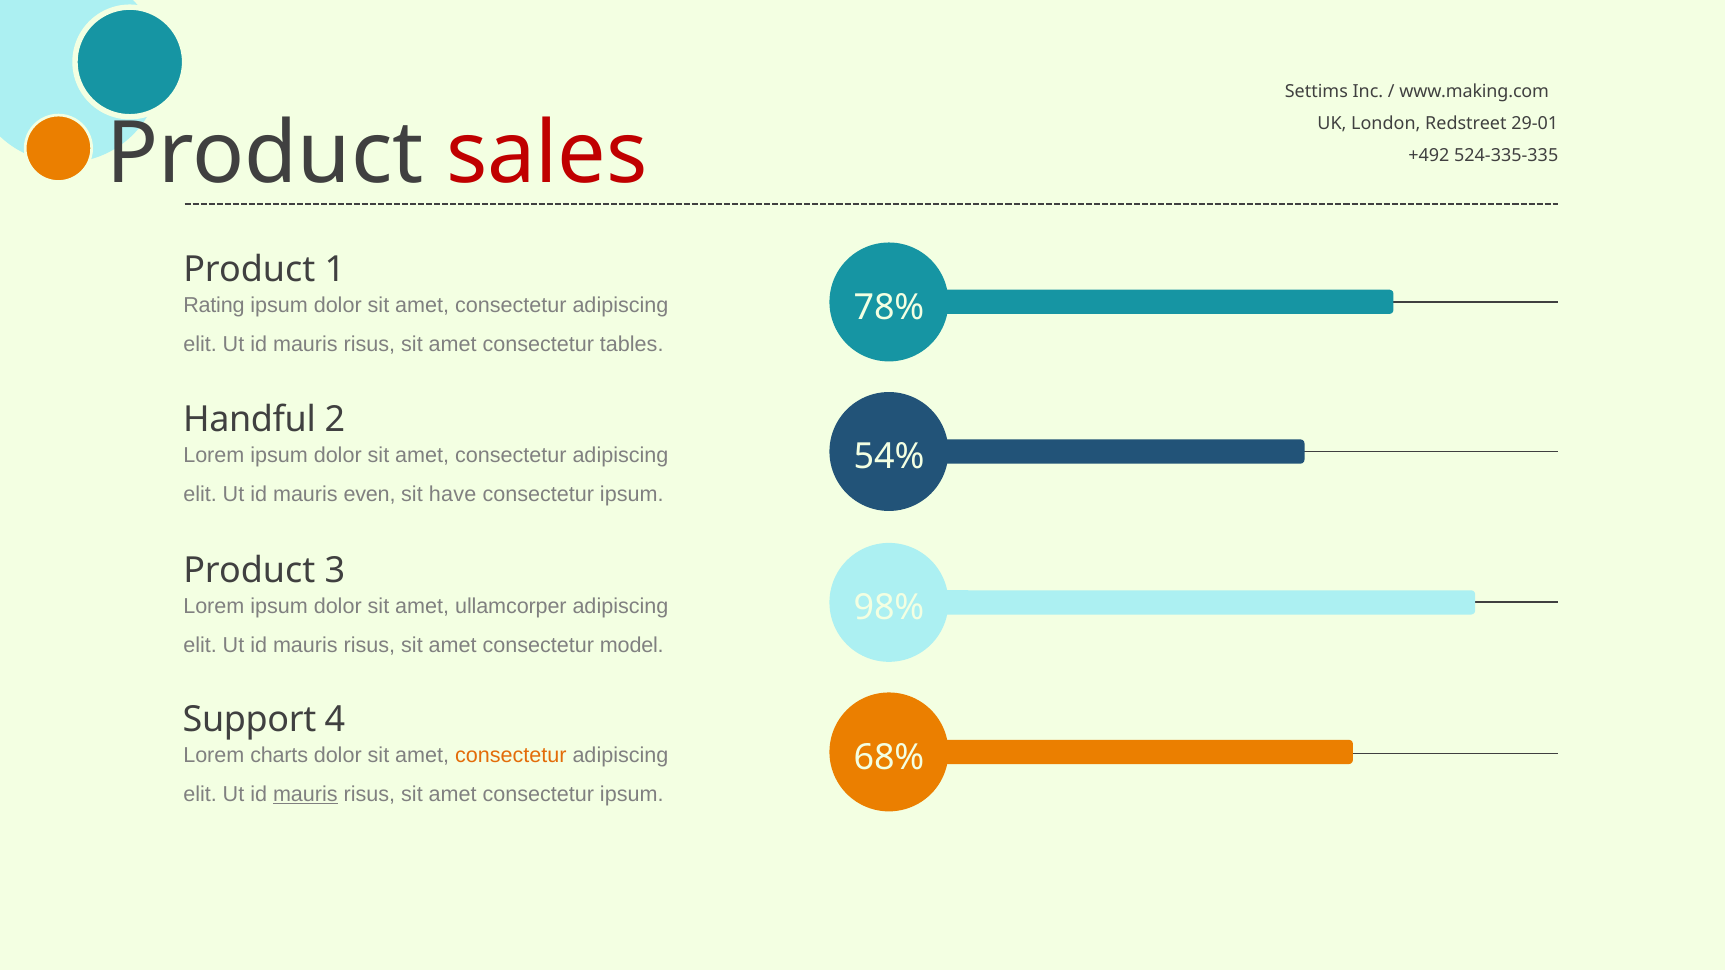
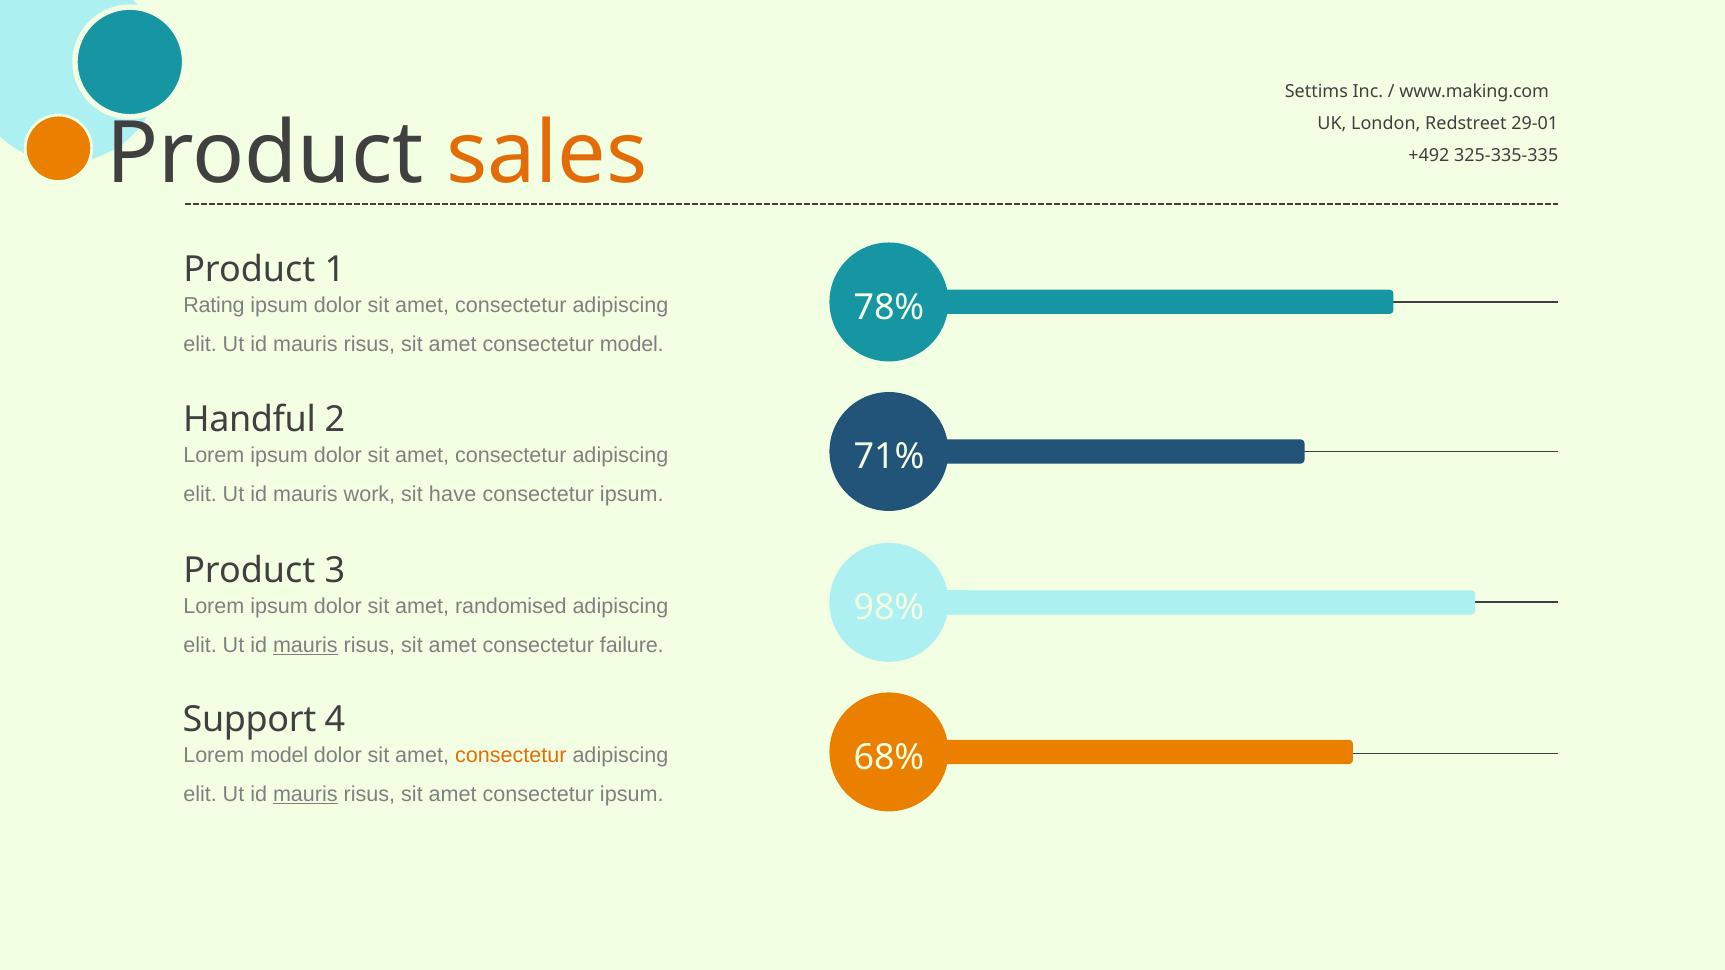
sales colour: red -> orange (547, 154)
524-335-335: 524-335-335 -> 325-335-335 (1506, 156)
consectetur tables: tables -> model (632, 345)
54%: 54% -> 71% (889, 457)
even: even -> work (369, 494)
ullamcorper: ullamcorper -> randomised (511, 606)
mauris underline: none -> present (305, 645)
model: model -> failure (632, 645)
Lorem charts: charts -> model (279, 756)
